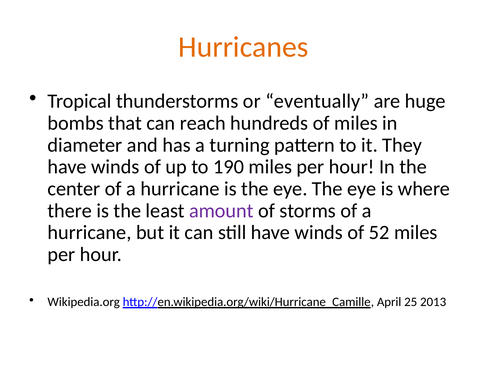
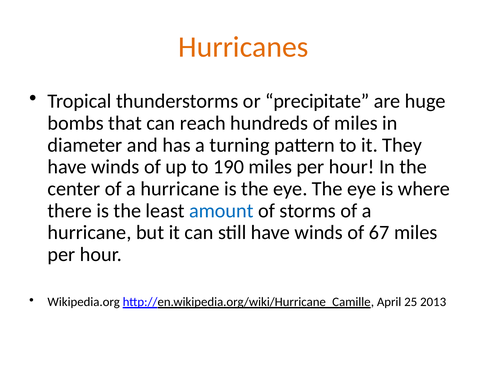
eventually: eventually -> precipitate (317, 101)
amount colour: purple -> blue (221, 211)
52: 52 -> 67 (379, 233)
